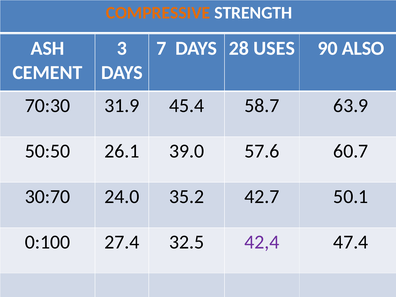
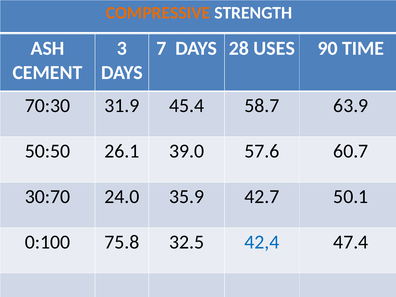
ALSO: ALSO -> TIME (363, 48)
35.2: 35.2 -> 35.9 (187, 197)
27.4: 27.4 -> 75.8 (122, 242)
42,4 colour: purple -> blue (262, 242)
